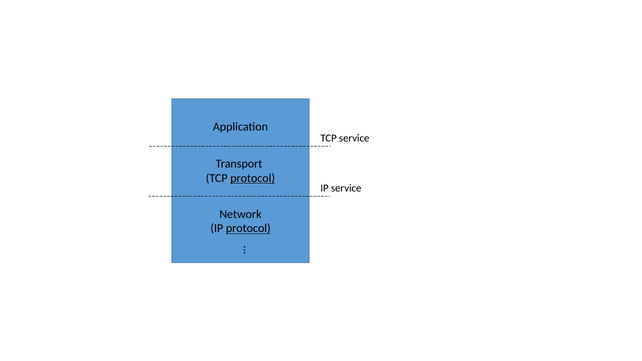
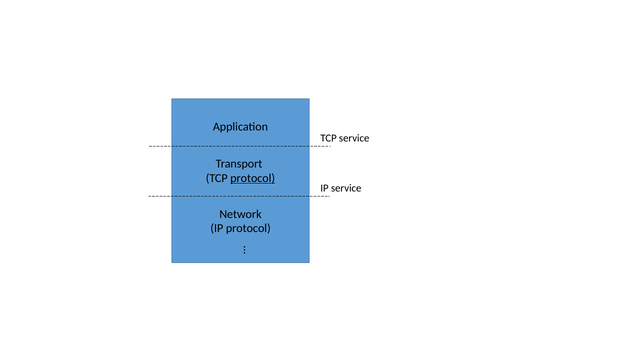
protocol underline: present -> none (248, 229)
